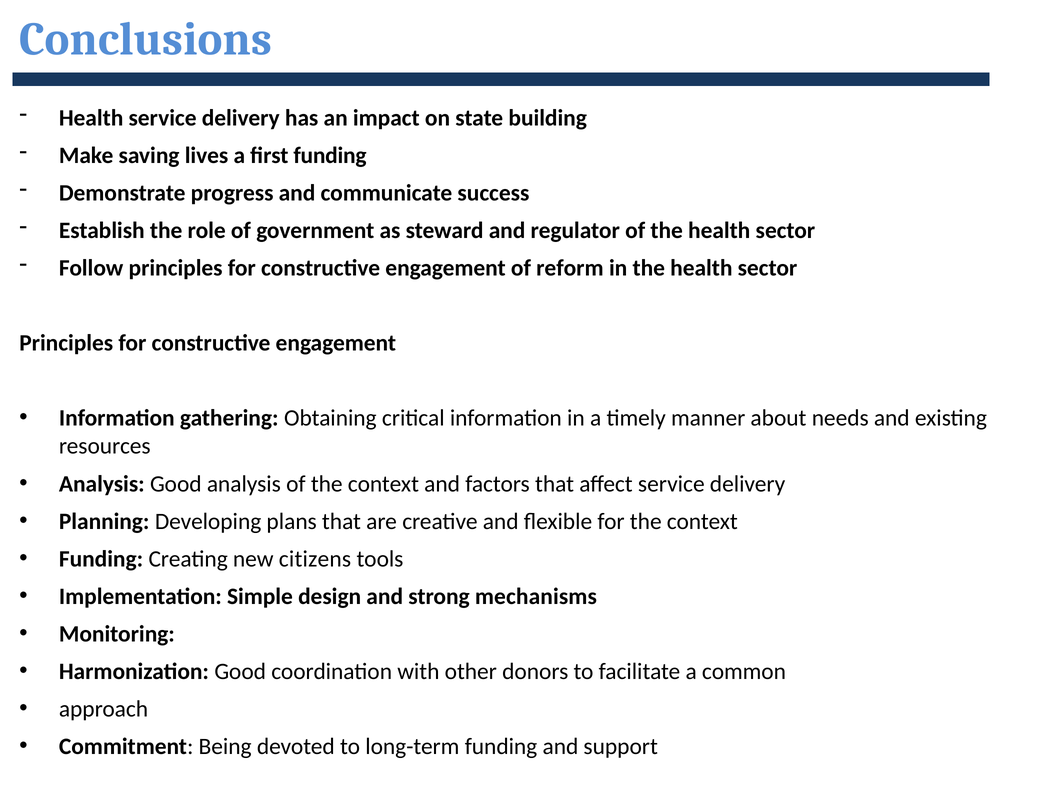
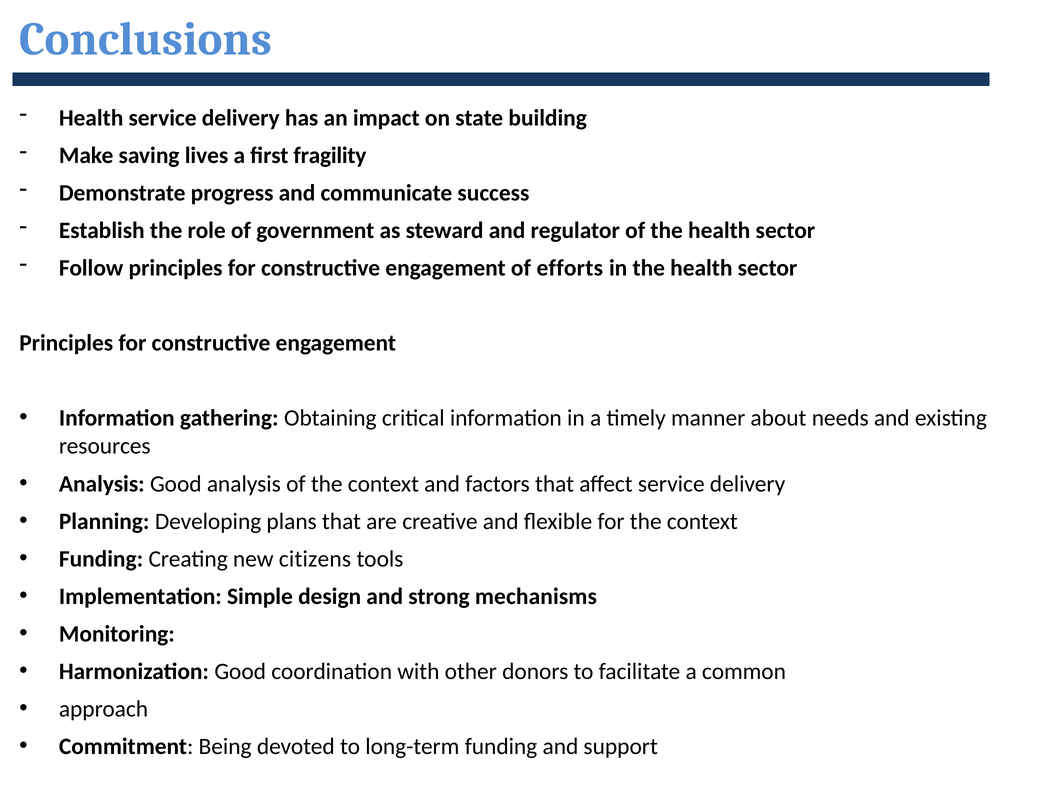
first funding: funding -> fragility (330, 155)
reform: reform -> efforts (570, 268)
